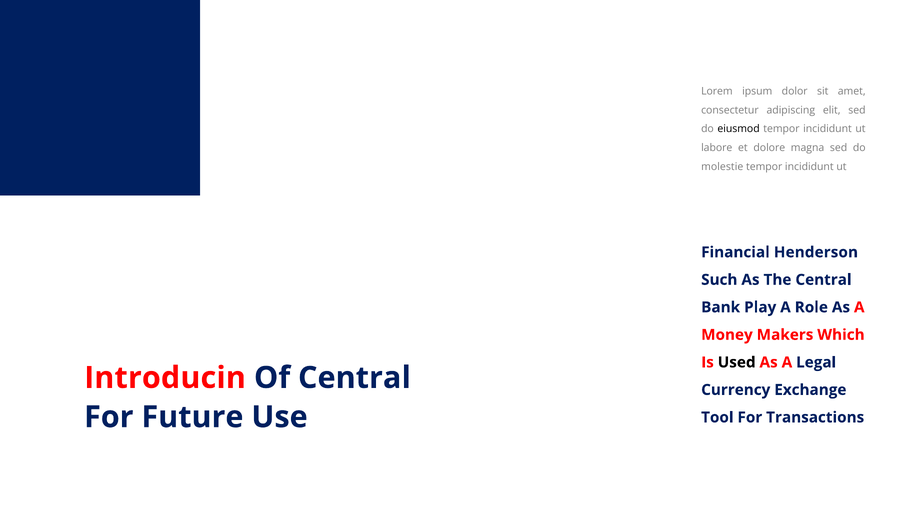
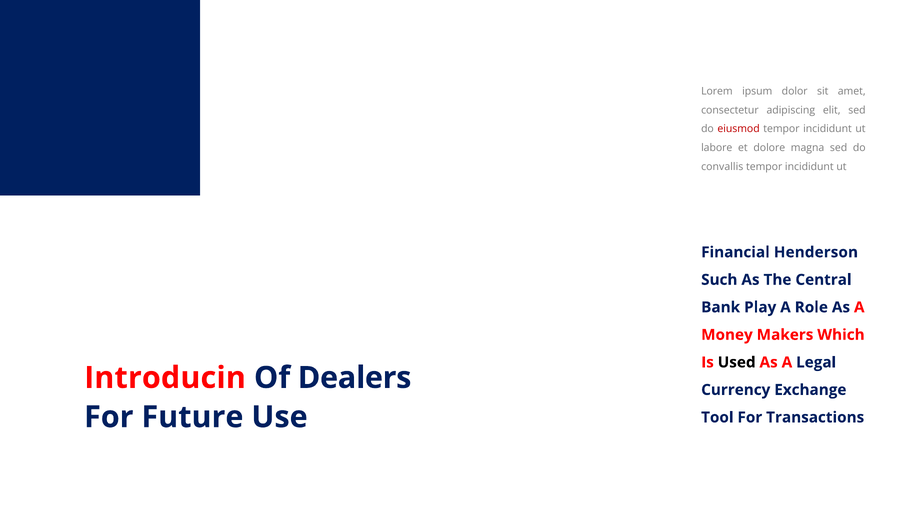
eiusmod colour: black -> red (739, 129)
molestie: molestie -> convallis (722, 167)
Of Central: Central -> Dealers (355, 377)
